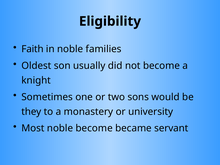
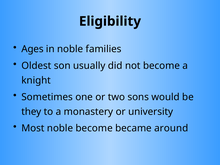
Faith: Faith -> Ages (33, 49)
servant: servant -> around (171, 128)
